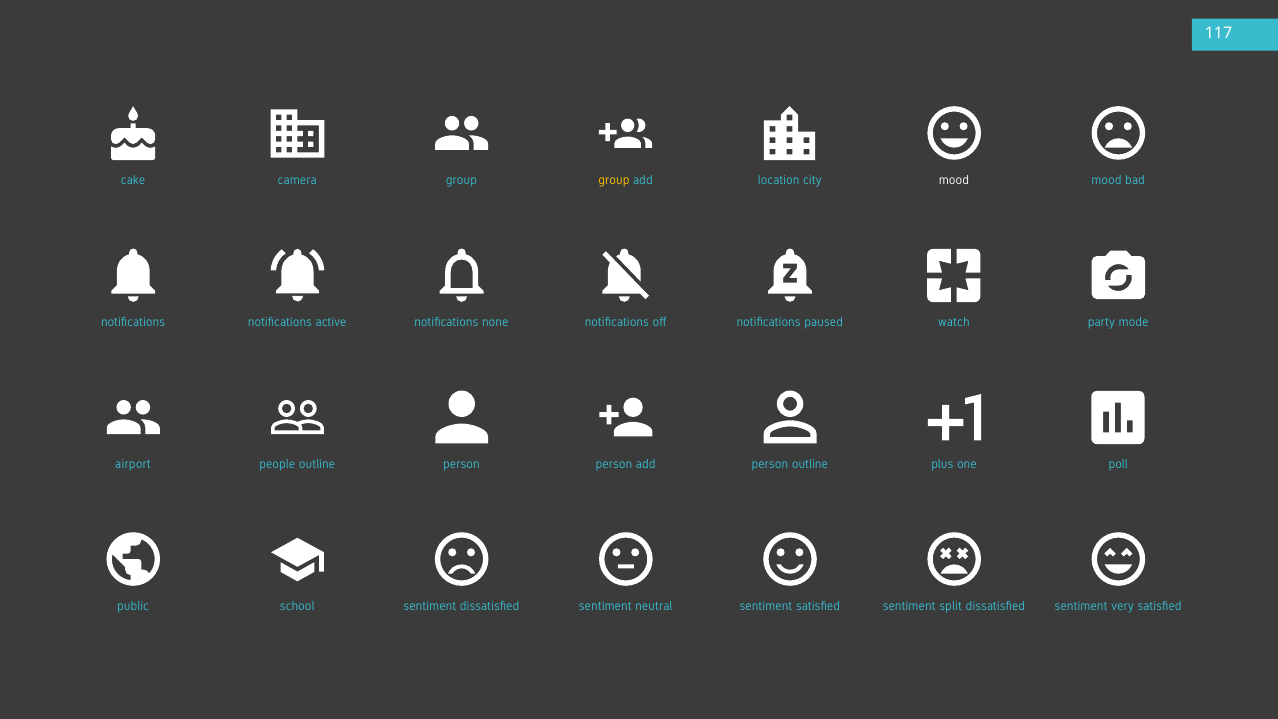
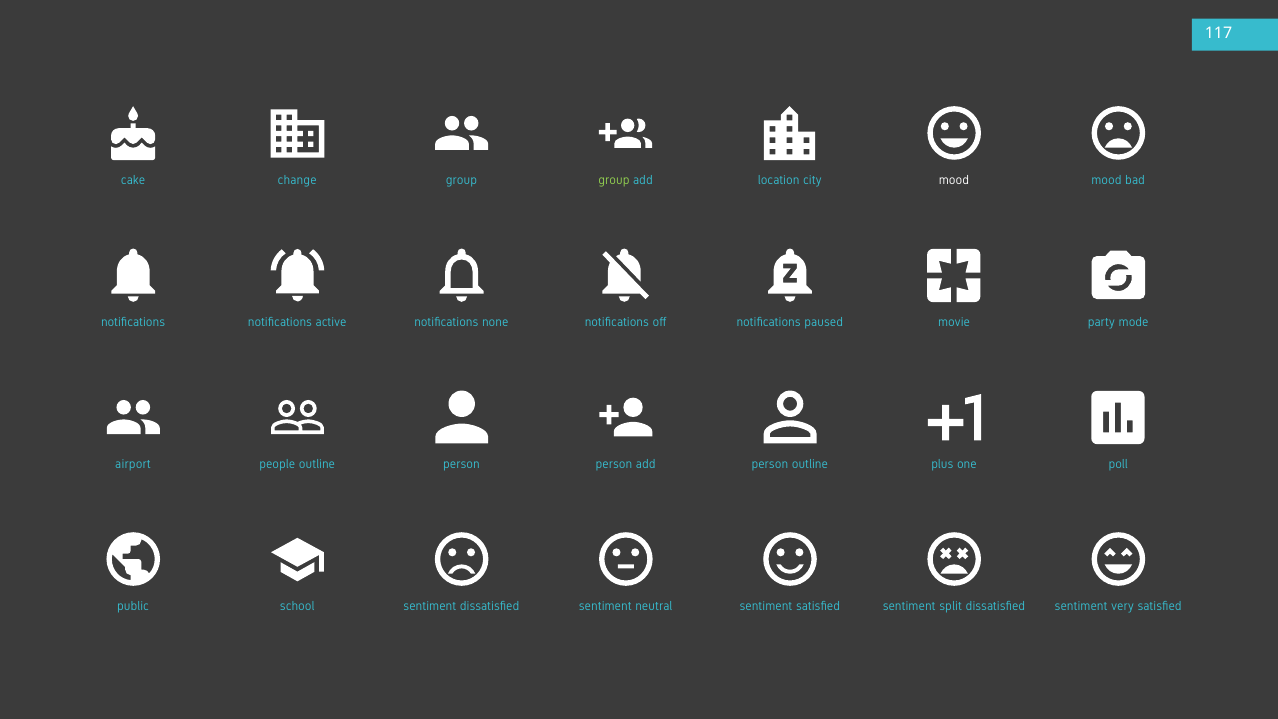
camera: camera -> change (297, 180)
group colour: yellow -> light green (614, 180)
watch: watch -> movie (954, 322)
